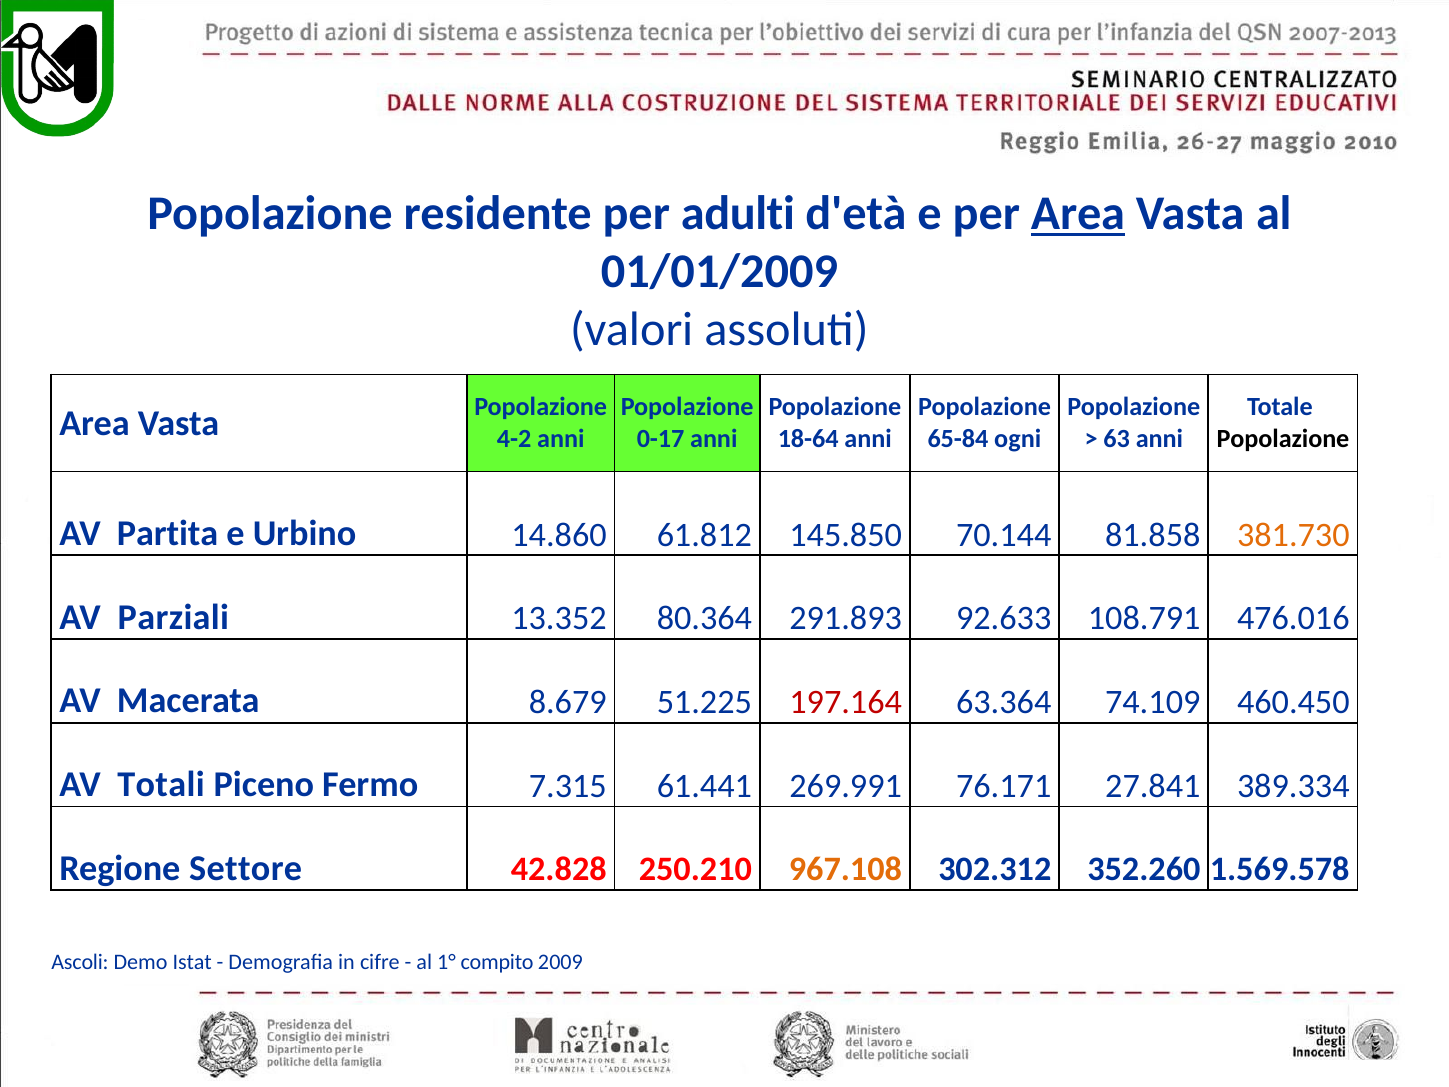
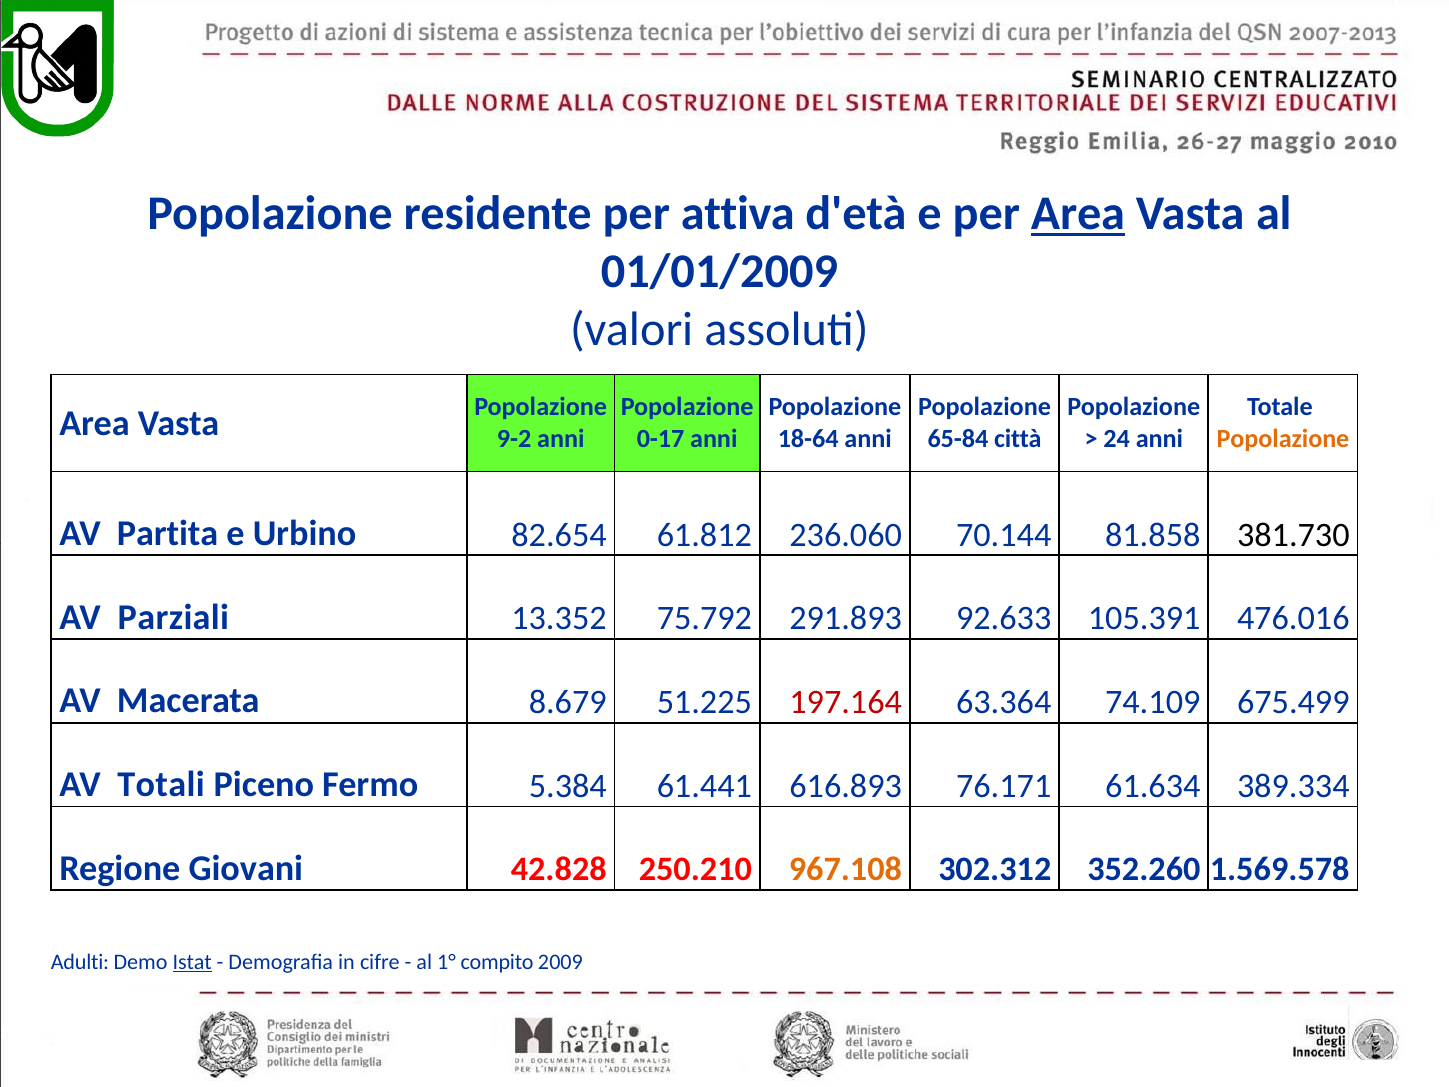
adulti: adulti -> attiva (738, 214)
4-2: 4-2 -> 9-2 (514, 439)
ogni: ogni -> città (1018, 439)
63: 63 -> 24 (1117, 439)
Popolazione colour: black -> orange (1283, 439)
14.860: 14.860 -> 82.654 (559, 535)
145.850: 145.850 -> 236.060 (846, 535)
381.730 colour: orange -> black (1293, 535)
80.364: 80.364 -> 75.792 (704, 618)
108.791: 108.791 -> 105.391 (1144, 618)
460.450: 460.450 -> 675.499 (1293, 702)
7.315: 7.315 -> 5.384 (568, 786)
269.991: 269.991 -> 616.893 (846, 786)
27.841: 27.841 -> 61.634 (1153, 786)
Settore: Settore -> Giovani (246, 868)
Ascoli: Ascoli -> Adulti (80, 962)
Istat underline: none -> present (192, 962)
